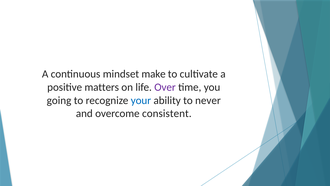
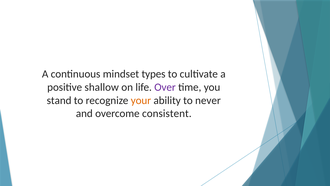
make: make -> types (154, 74)
matters: matters -> shallow (102, 87)
going: going -> stand (59, 100)
your colour: blue -> orange (141, 100)
